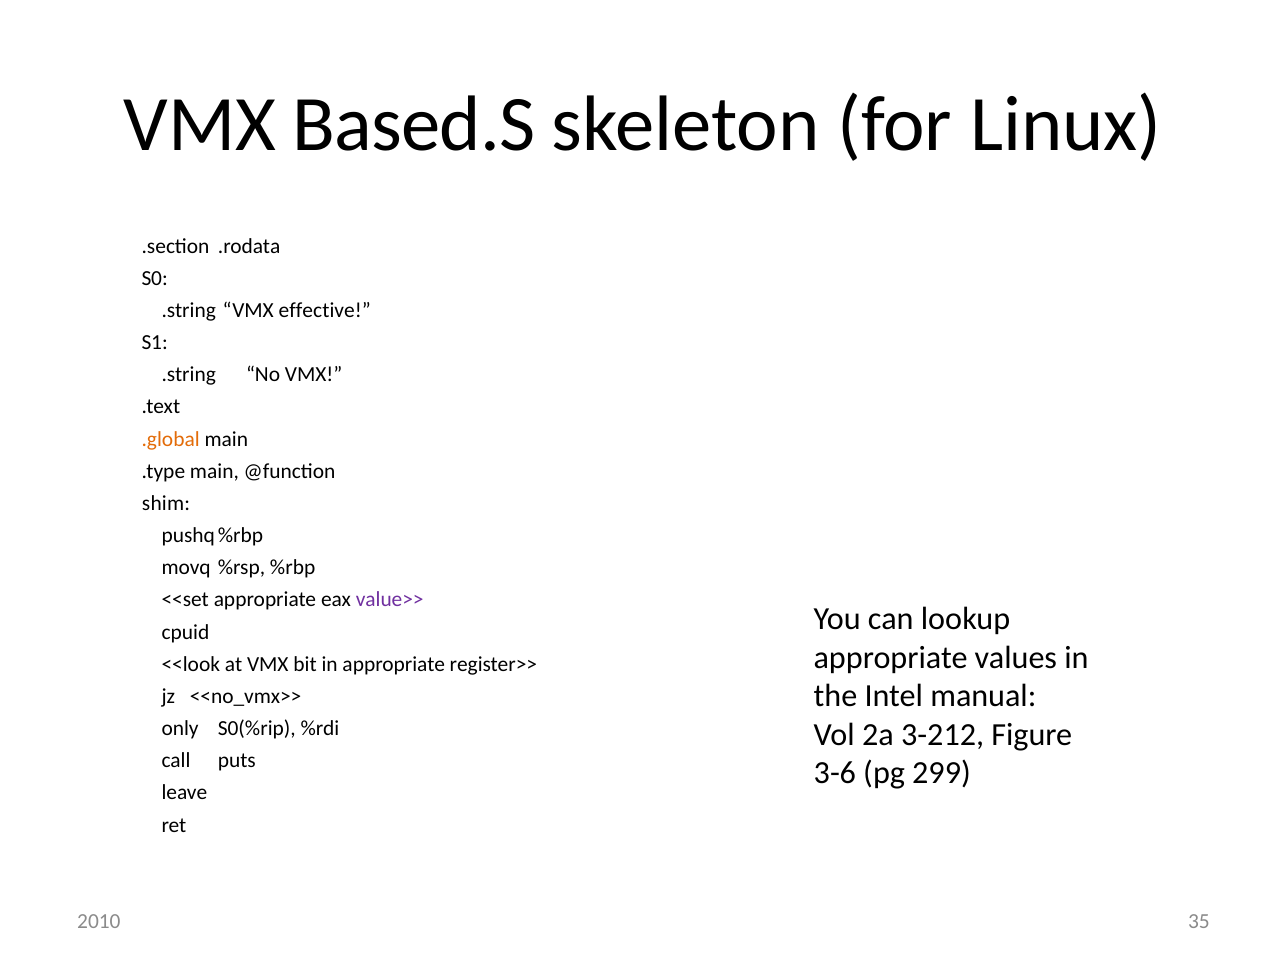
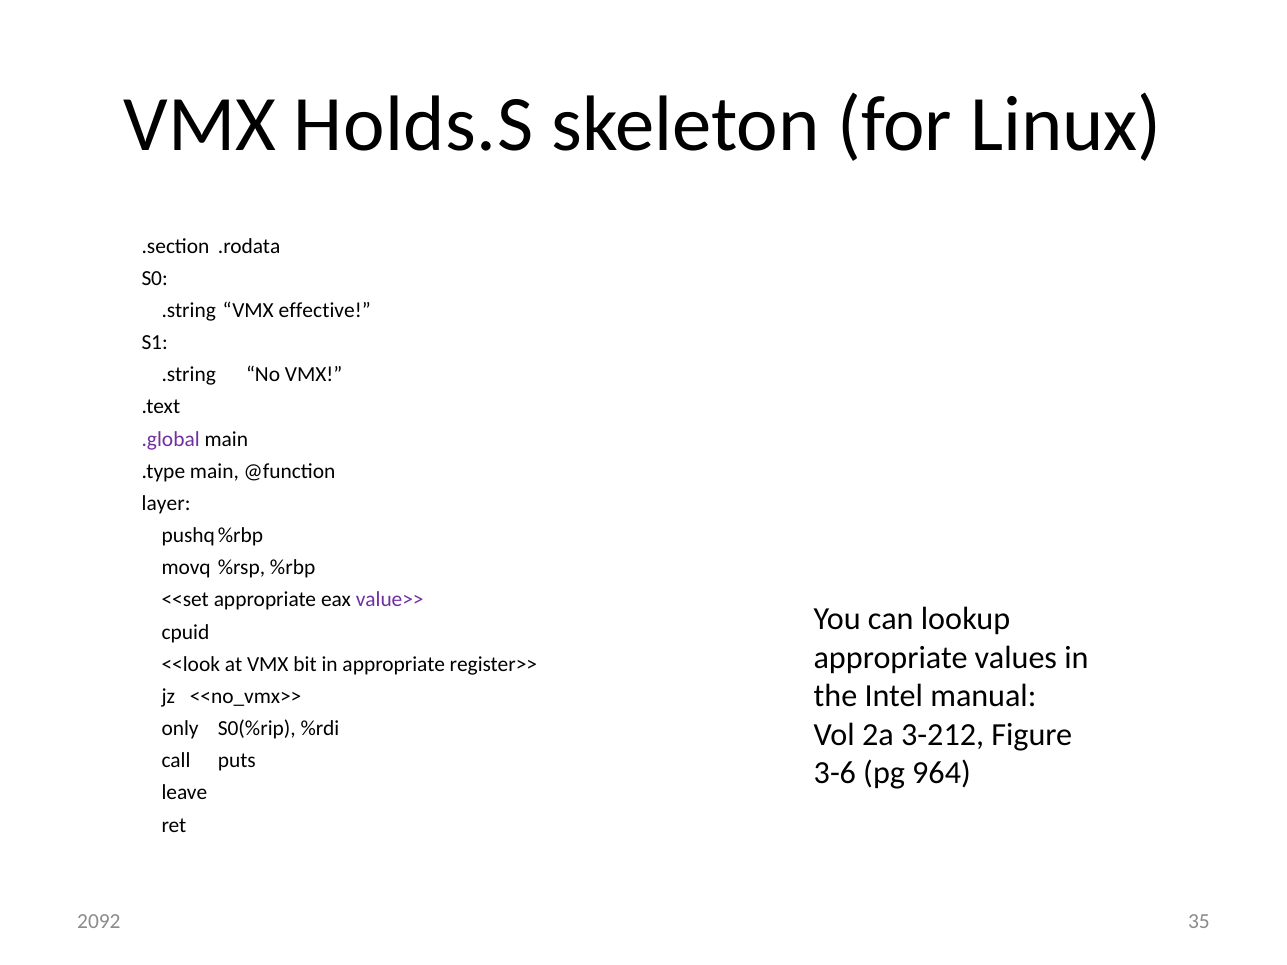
Based.S: Based.S -> Holds.S (414, 125)
.global colour: orange -> purple (171, 439)
shim: shim -> layer (166, 503)
299: 299 -> 964 (941, 773)
2010: 2010 -> 2092 (99, 922)
